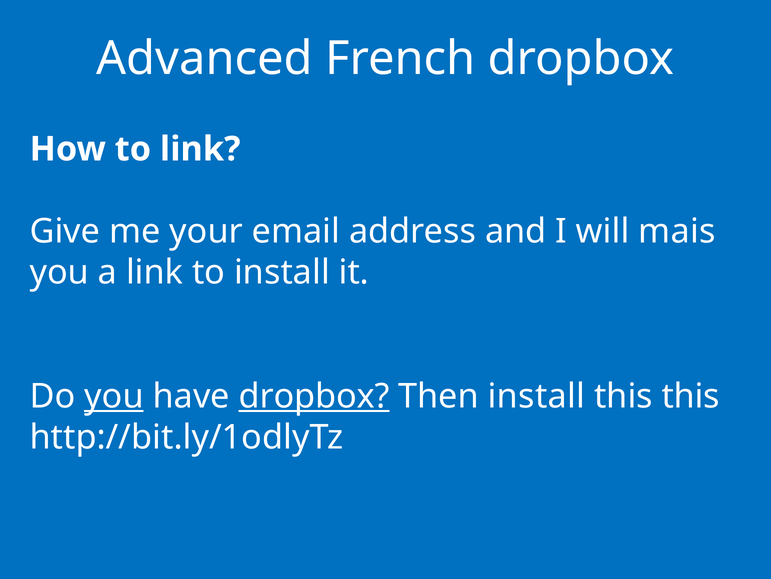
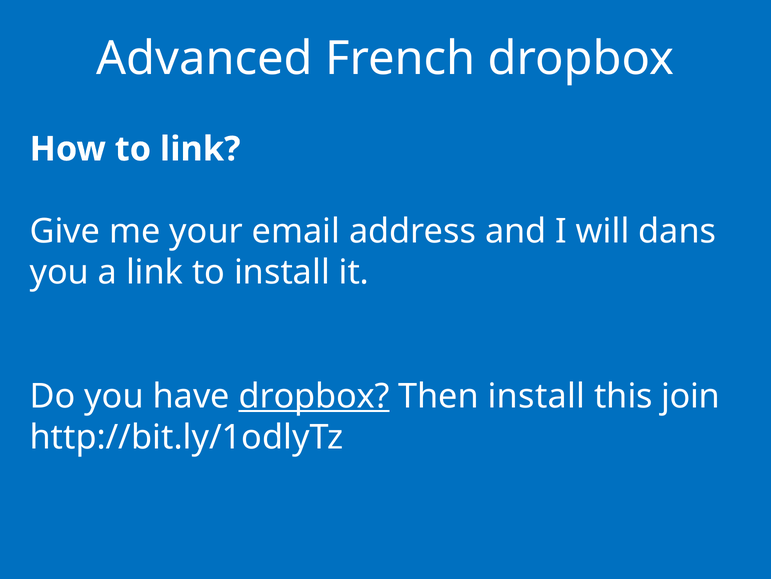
mais: mais -> dans (677, 231)
you underline: present -> none (114, 396)
this this: this -> join (691, 396)
